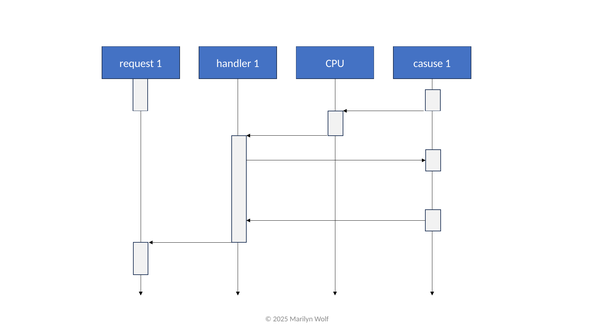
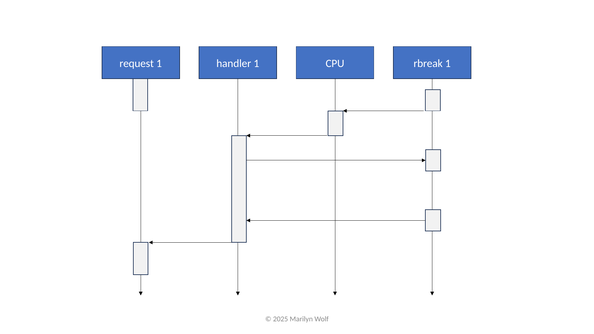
casuse: casuse -> rbreak (428, 63)
